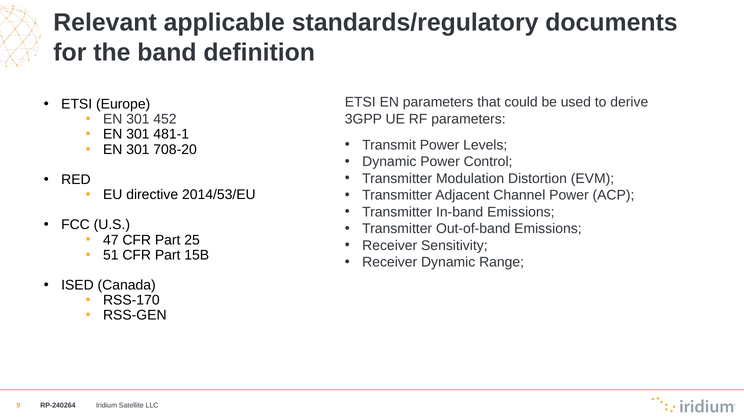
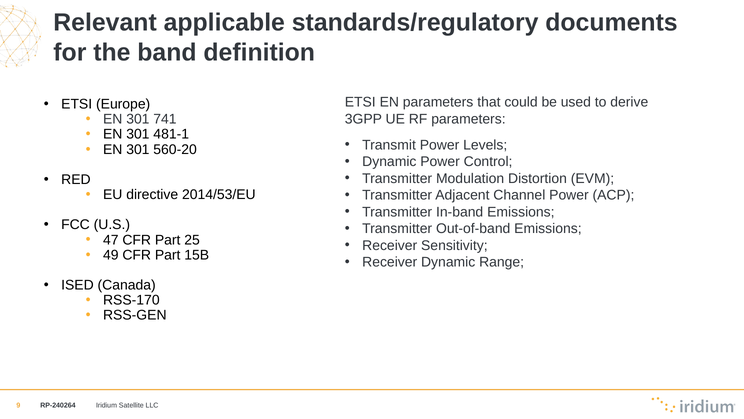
452: 452 -> 741 (165, 119)
708-20: 708-20 -> 560-20 (175, 149)
51: 51 -> 49 (111, 255)
